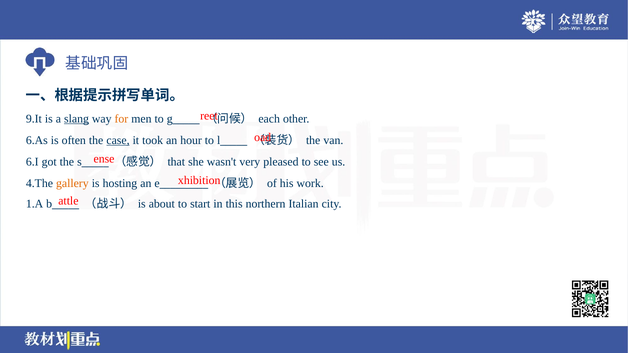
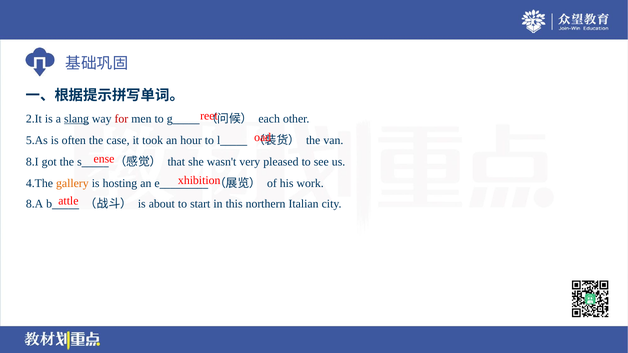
9.It: 9.It -> 2.It (34, 119)
for colour: orange -> red (121, 119)
6.As: 6.As -> 5.As (37, 140)
case underline: present -> none (118, 140)
6.I: 6.I -> 8.I (32, 162)
1.A: 1.A -> 8.A (35, 204)
